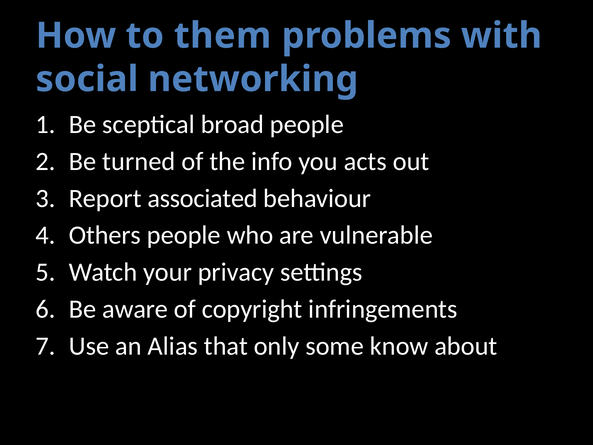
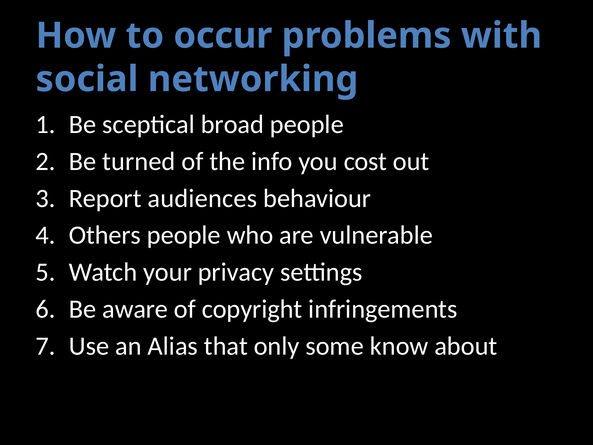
them: them -> occur (223, 36)
acts: acts -> cost (365, 161)
associated: associated -> audiences (202, 198)
